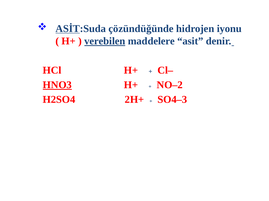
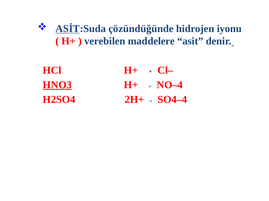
verebilen underline: present -> none (105, 41)
NO–2: NO–2 -> NO–4 (170, 85)
SO4–3: SO4–3 -> SO4–4 (172, 100)
